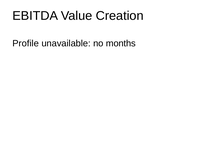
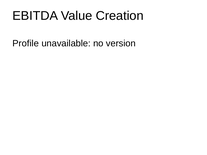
months: months -> version (121, 43)
